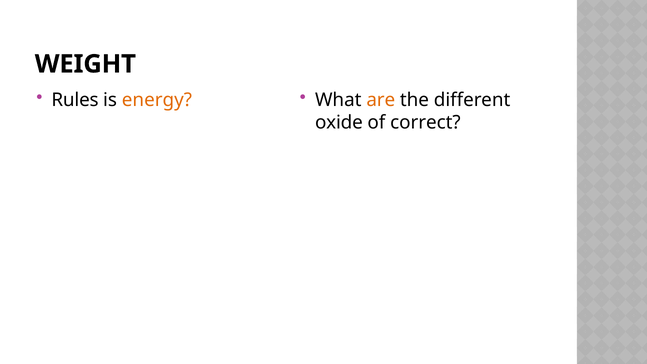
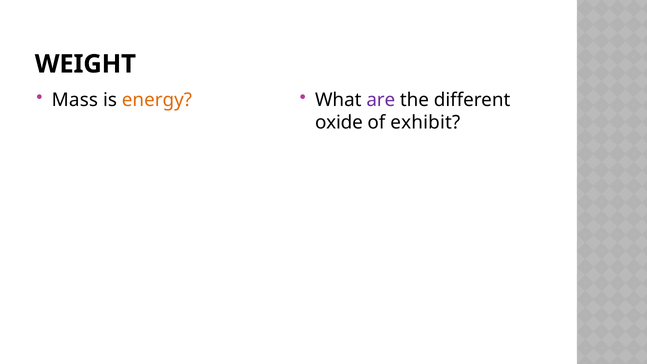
Rules: Rules -> Mass (75, 100)
are colour: orange -> purple (381, 100)
correct: correct -> exhibit (425, 123)
